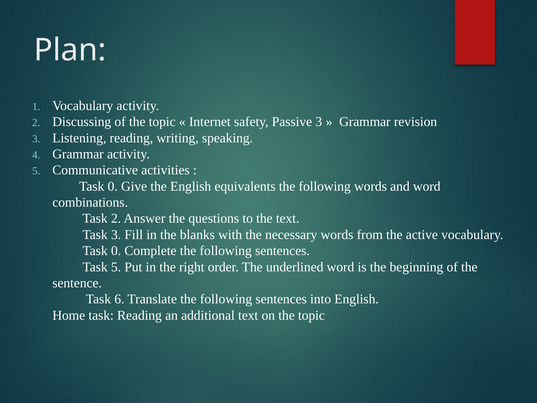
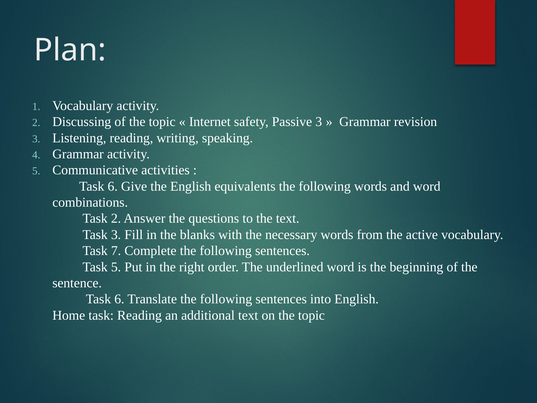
0: 0 -> 6 (113, 186)
0: 0 -> 7 (116, 251)
